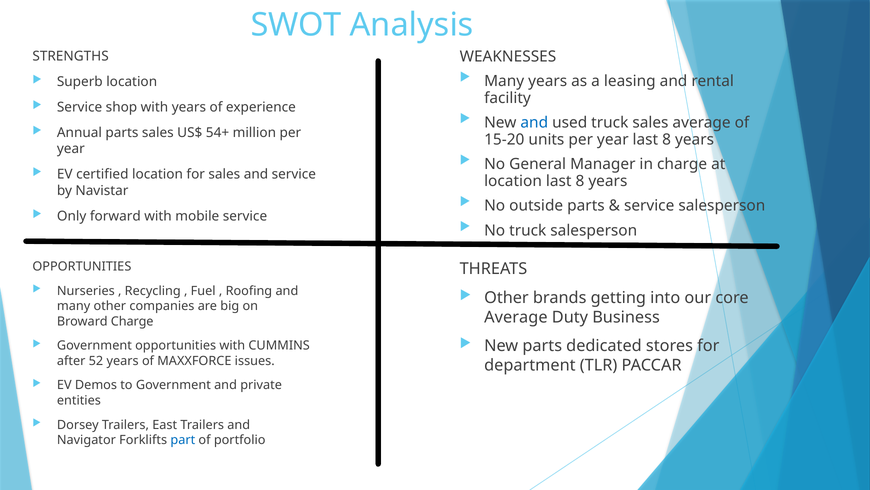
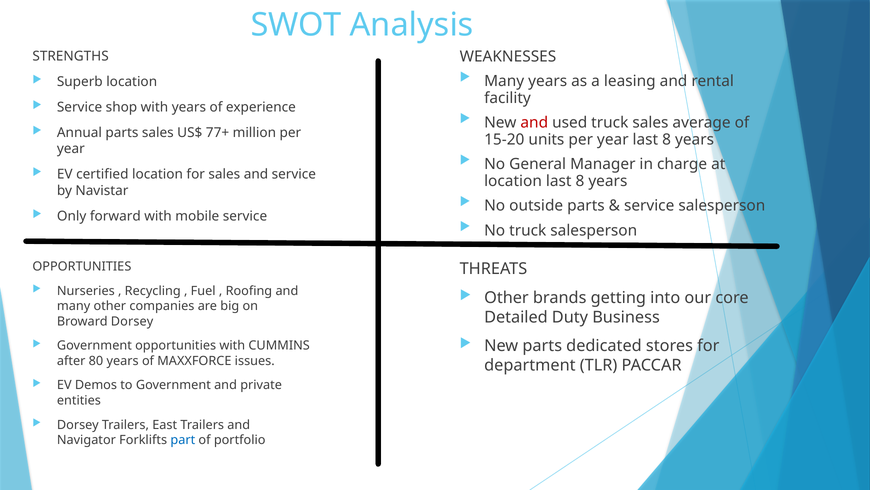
and colour: blue -> red (534, 123)
54+: 54+ -> 77+ (218, 132)
Average: Average -> Detailed (516, 317)
Broward Charge: Charge -> Dorsey (132, 321)
52: 52 -> 80 (96, 360)
